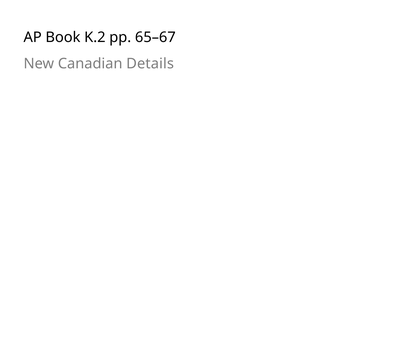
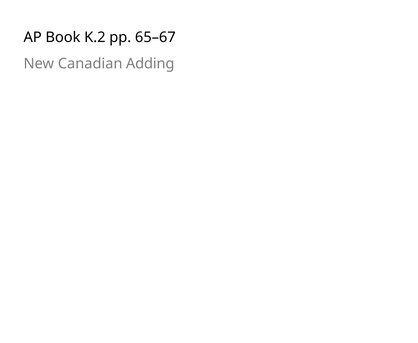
Details: Details -> Adding (150, 63)
